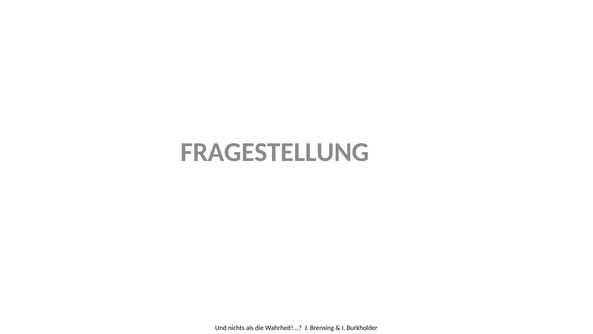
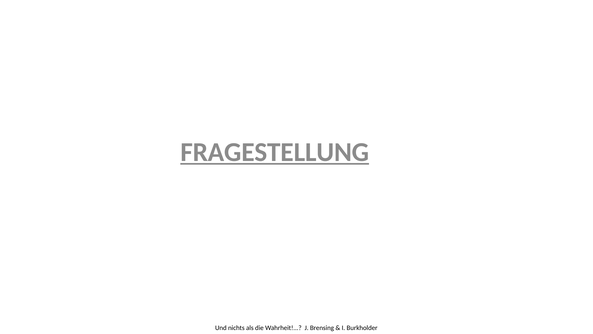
FRAGESTELLUNG underline: none -> present (275, 152)
